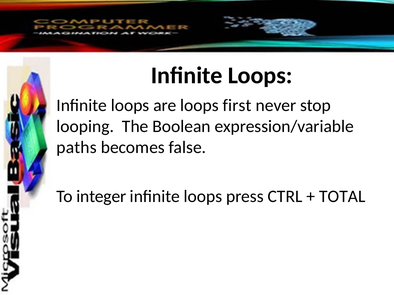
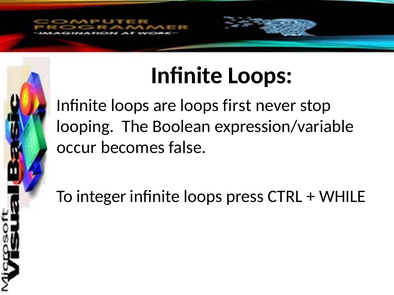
paths: paths -> occur (77, 148)
TOTAL: TOTAL -> WHILE (342, 197)
